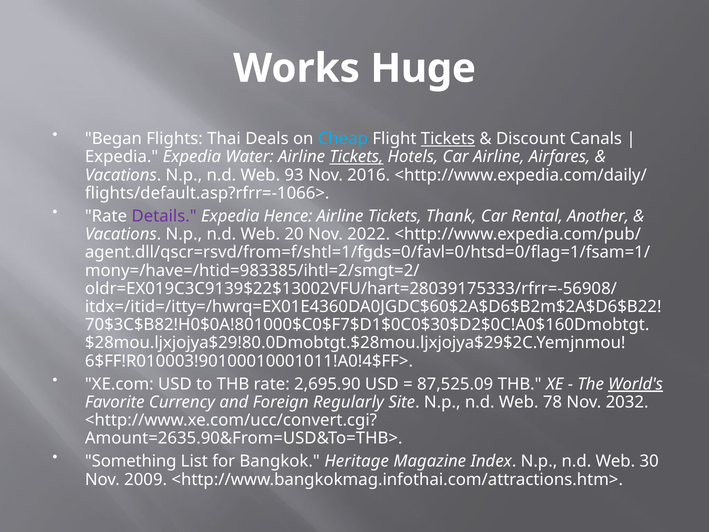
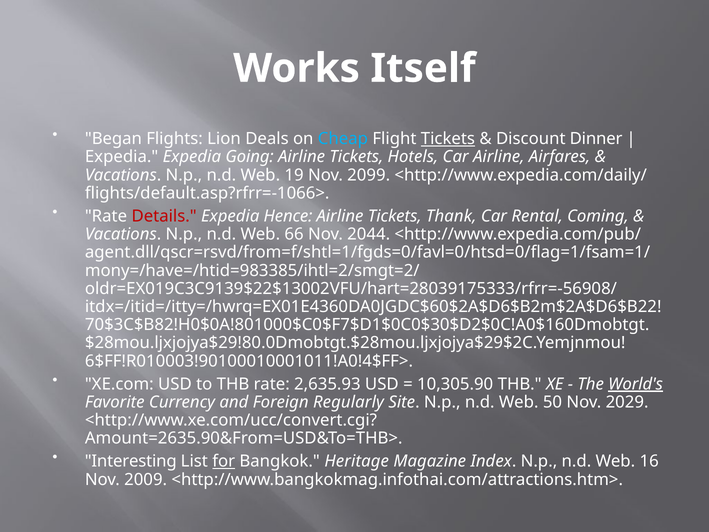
Huge: Huge -> Itself (423, 68)
Thai: Thai -> Lion (224, 139)
Canals: Canals -> Dinner (596, 139)
Water: Water -> Going (250, 157)
Tickets underline: present -> none (356, 157)
93: 93 -> 19 (294, 175)
2016: 2016 -> 2099 (369, 175)
Details colour: purple -> red (164, 216)
Another: Another -> Coming (598, 216)
20: 20 -> 66 (294, 234)
2022: 2022 -> 2044 (369, 234)
2,695.90: 2,695.90 -> 2,635.93 (327, 384)
87,525.09: 87,525.09 -> 10,305.90 (455, 384)
78: 78 -> 50 (552, 402)
2032: 2032 -> 2029 (627, 402)
Something: Something -> Interesting (131, 461)
for underline: none -> present (224, 461)
30: 30 -> 16 (649, 461)
